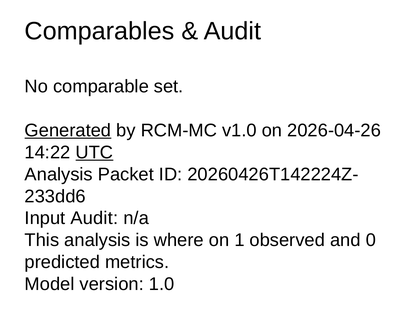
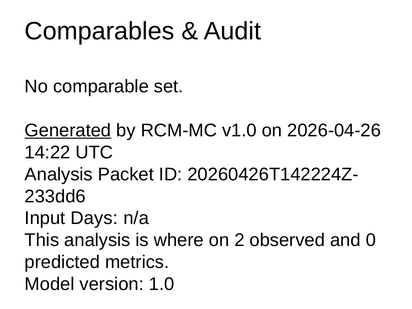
UTC underline: present -> none (94, 152)
Input Audit: Audit -> Days (94, 218)
1: 1 -> 2 (239, 240)
